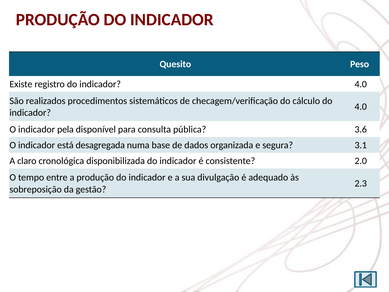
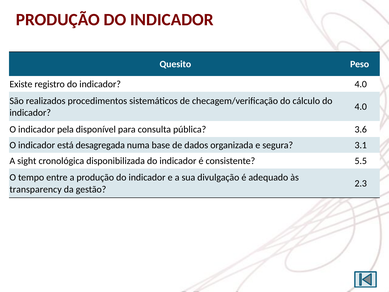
claro: claro -> sight (27, 161)
2.0: 2.0 -> 5.5 (361, 161)
sobreposição: sobreposição -> transparency (36, 189)
